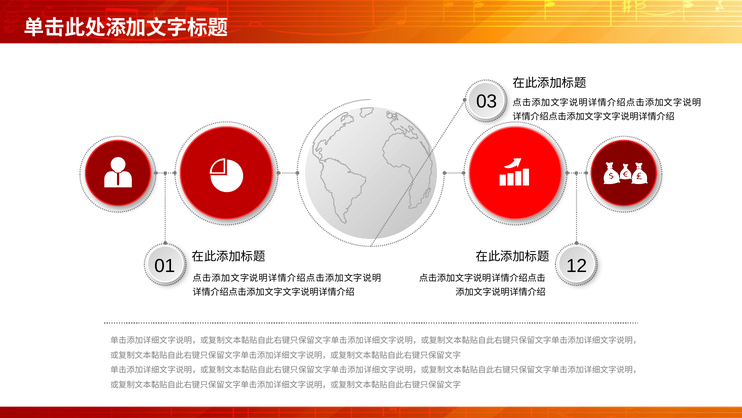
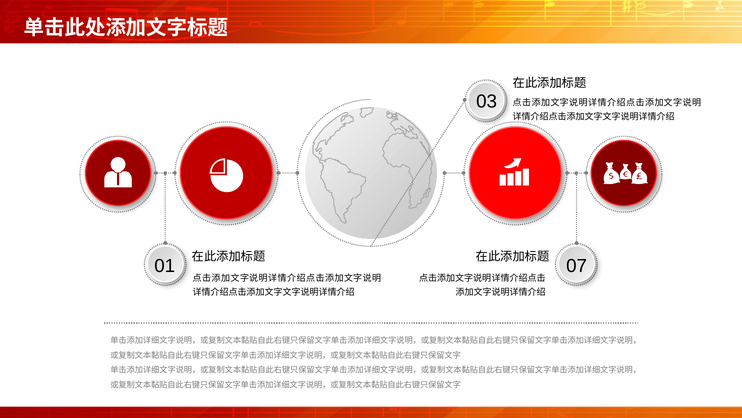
12: 12 -> 07 (577, 266)
